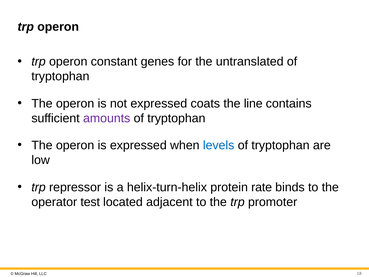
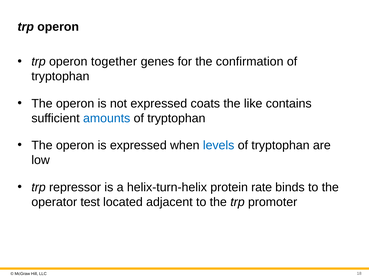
constant: constant -> together (114, 62)
untranslated: untranslated -> confirmation (250, 62)
line: line -> like (253, 103)
amounts colour: purple -> blue (107, 118)
